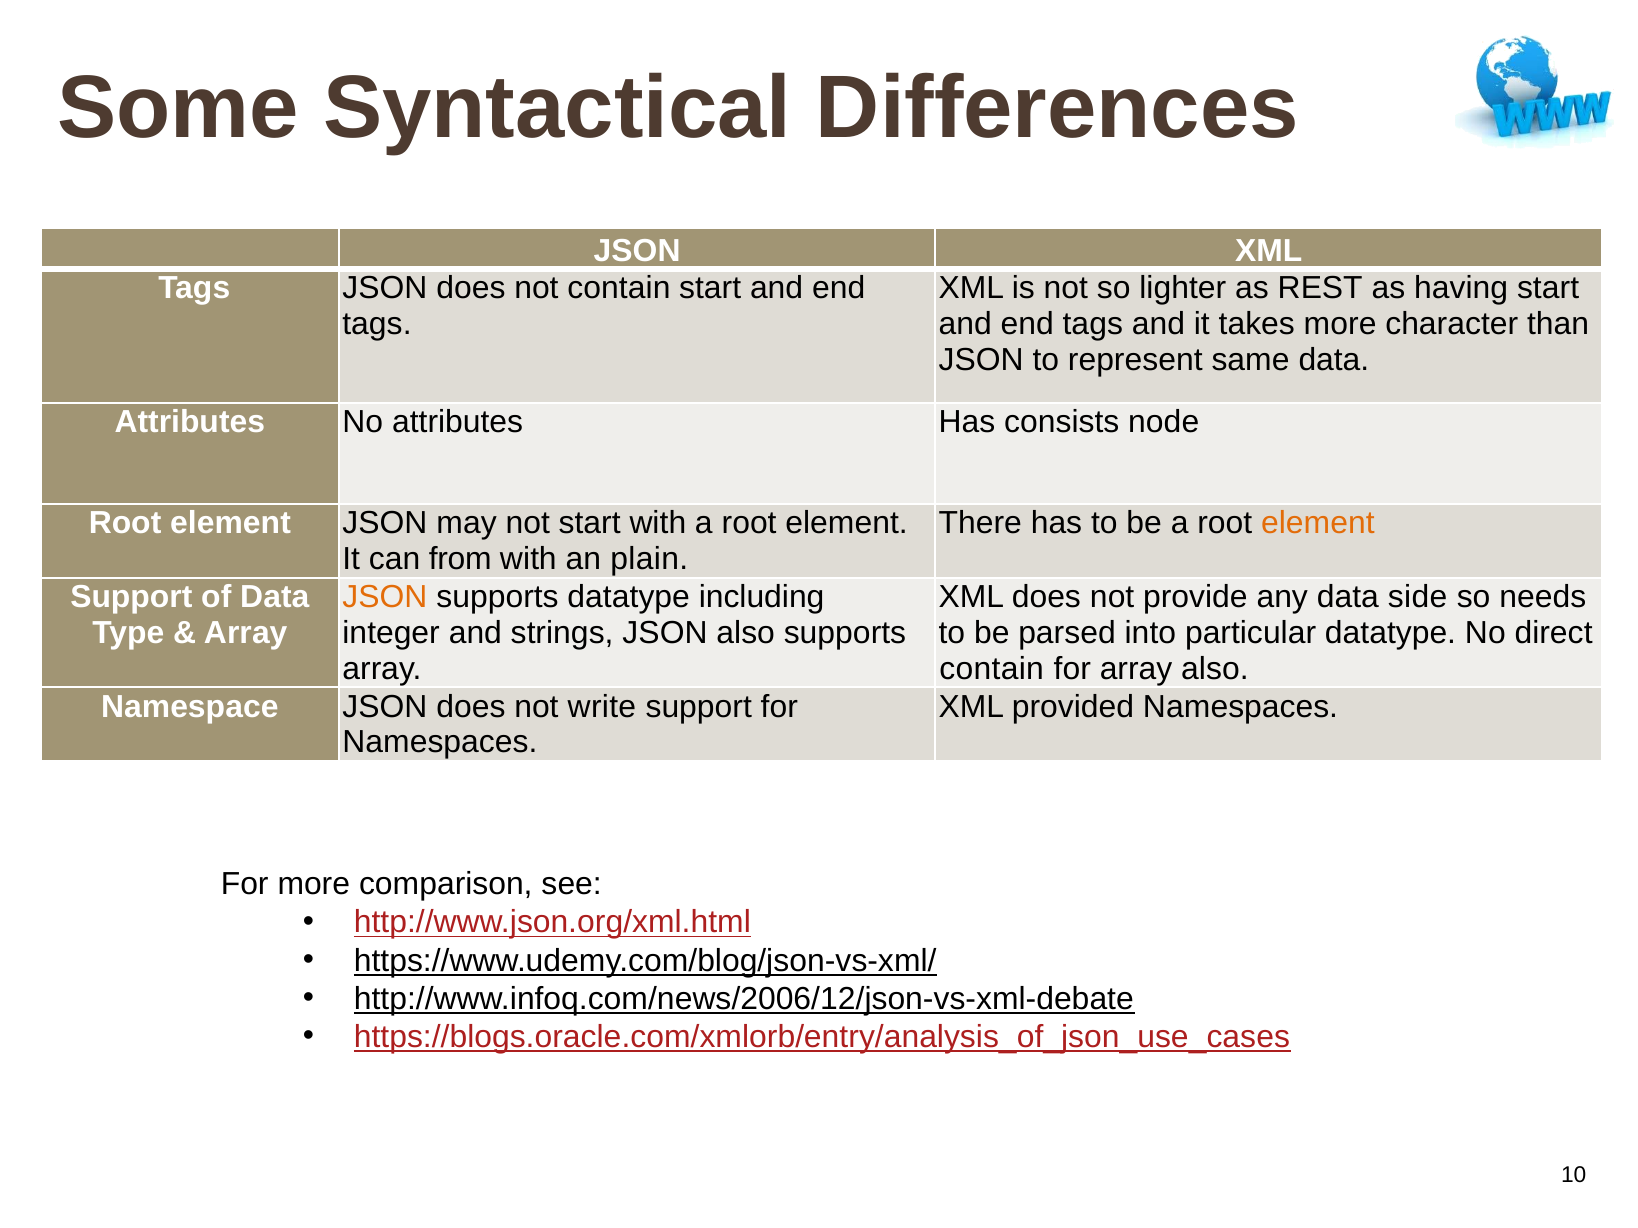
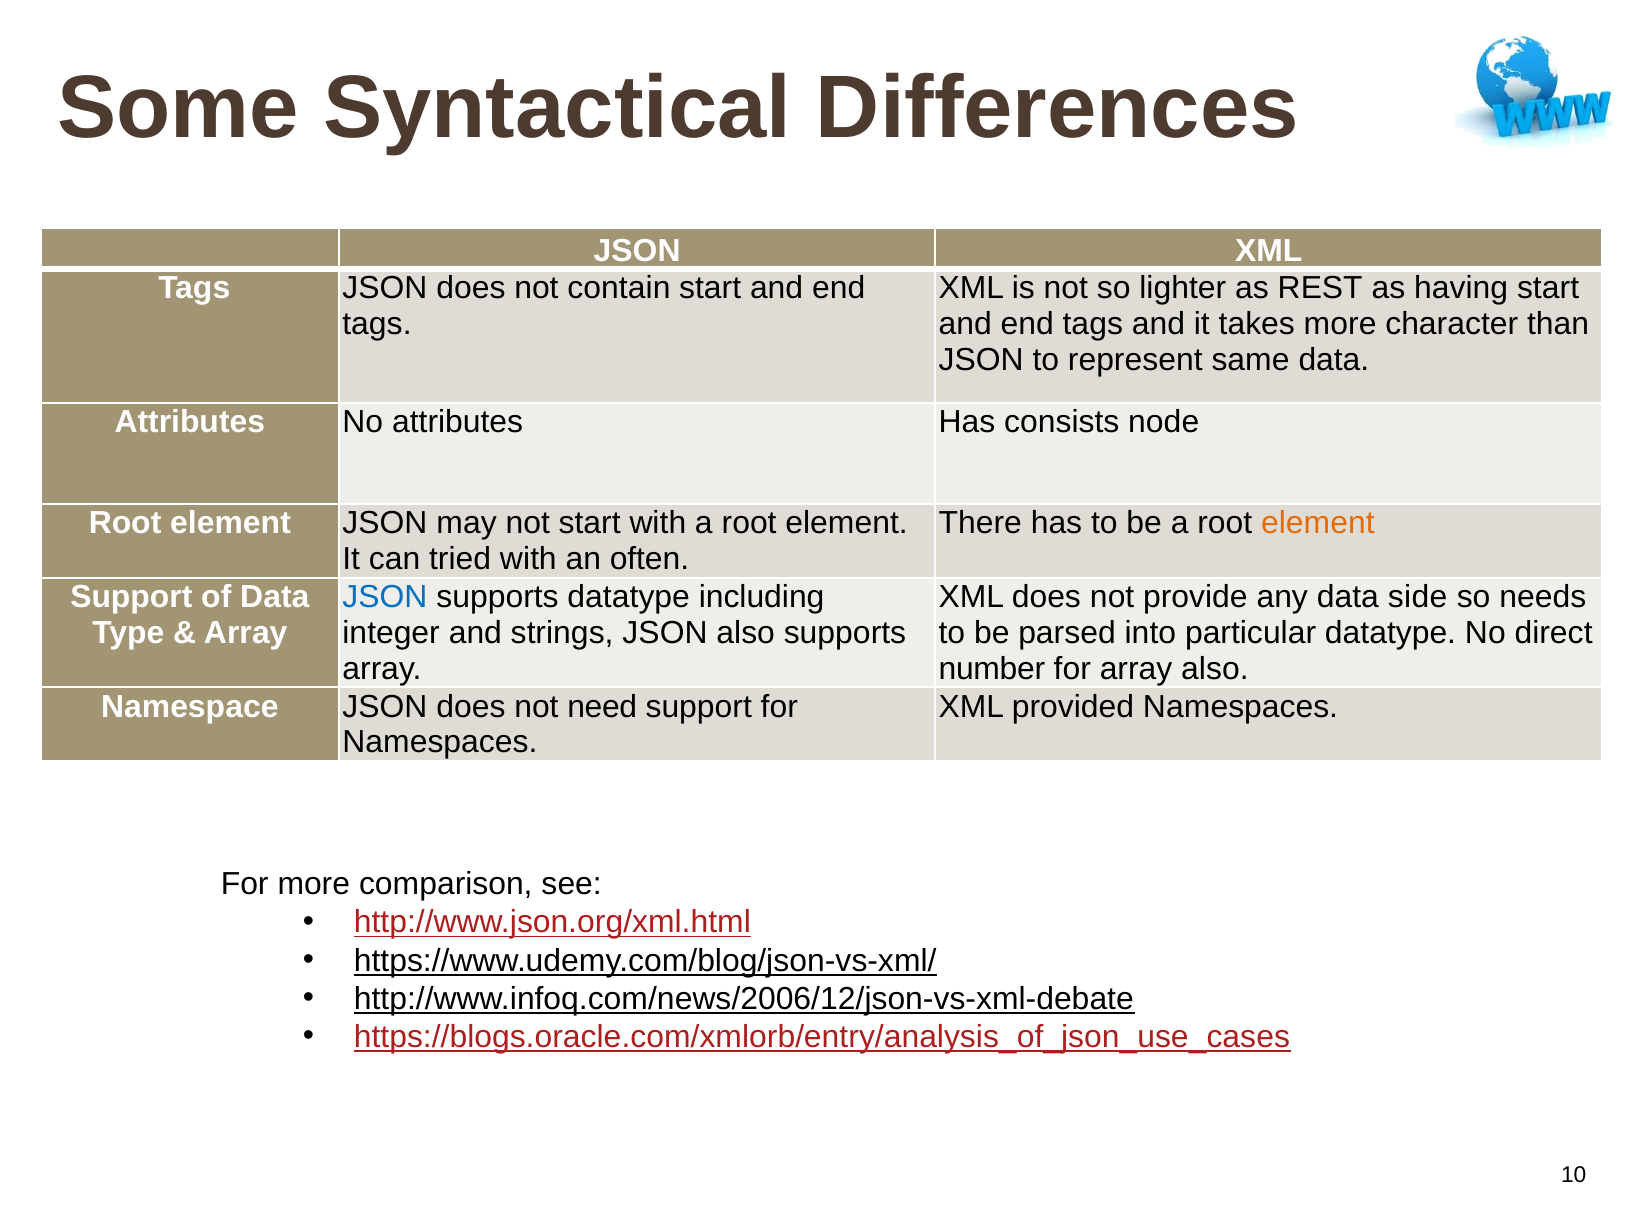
from: from -> tried (460, 559)
plain: plain -> often (649, 559)
JSON colour: orange -> blue (385, 597)
contain: contain -> number (992, 669)
write: write -> need (602, 707)
